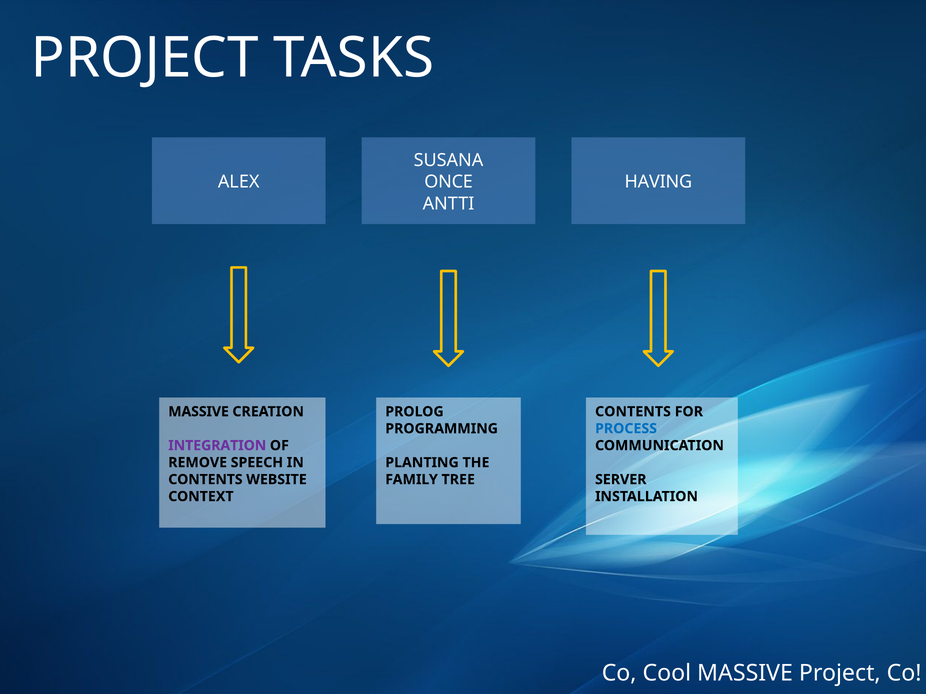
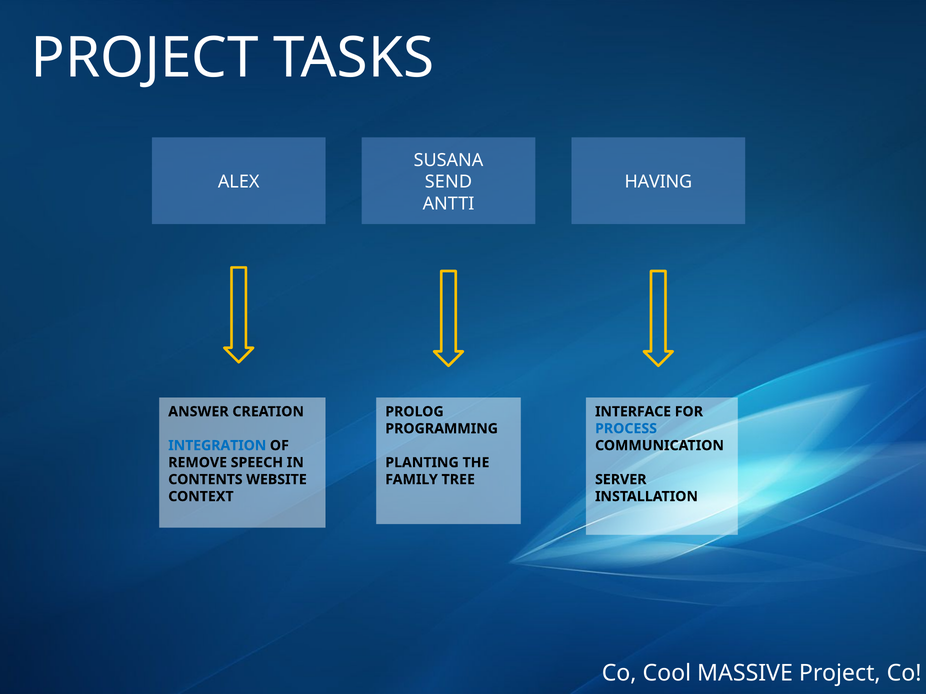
ONCE: ONCE -> SEND (448, 182)
MASSIVE: MASSIVE -> ANSWER (198, 412)
CONTENTS: CONTENTS -> INTERFACE (633, 412)
INTEGRATION colour: purple -> blue (217, 446)
